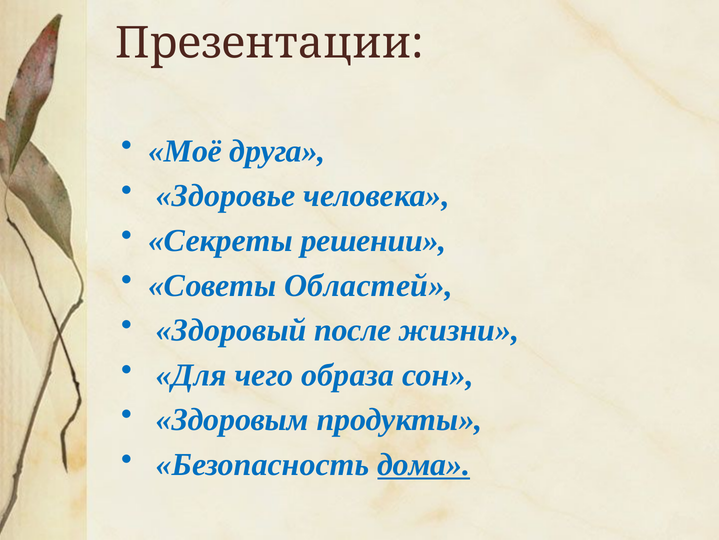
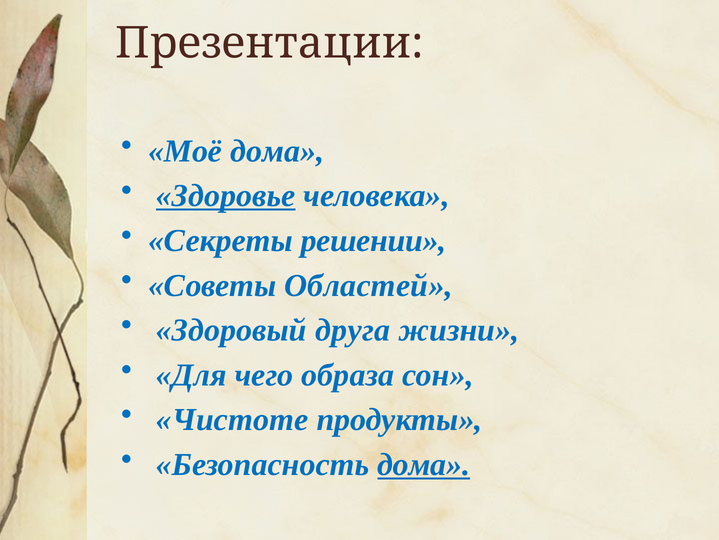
Моё друга: друга -> дома (277, 151)
Здоровье underline: none -> present (226, 196)
после: после -> друга (353, 330)
Здоровым: Здоровым -> Чистоте (232, 419)
